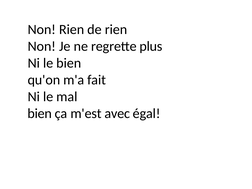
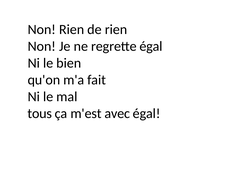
regrette plus: plus -> égal (151, 46)
bien: bien -> tous (40, 113)
